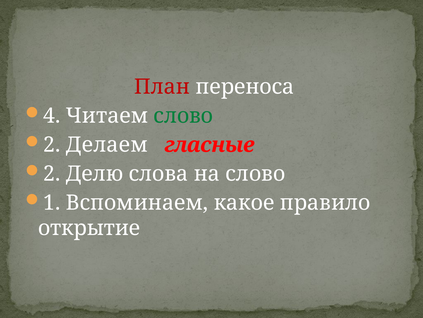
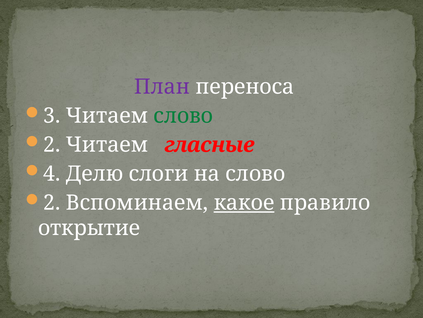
План colour: red -> purple (162, 87)
4: 4 -> 3 (52, 116)
2 Делаем: Делаем -> Читаем (107, 145)
2: 2 -> 4 (52, 173)
слова: слова -> слоги (159, 173)
1: 1 -> 2 (52, 202)
какое underline: none -> present (244, 202)
